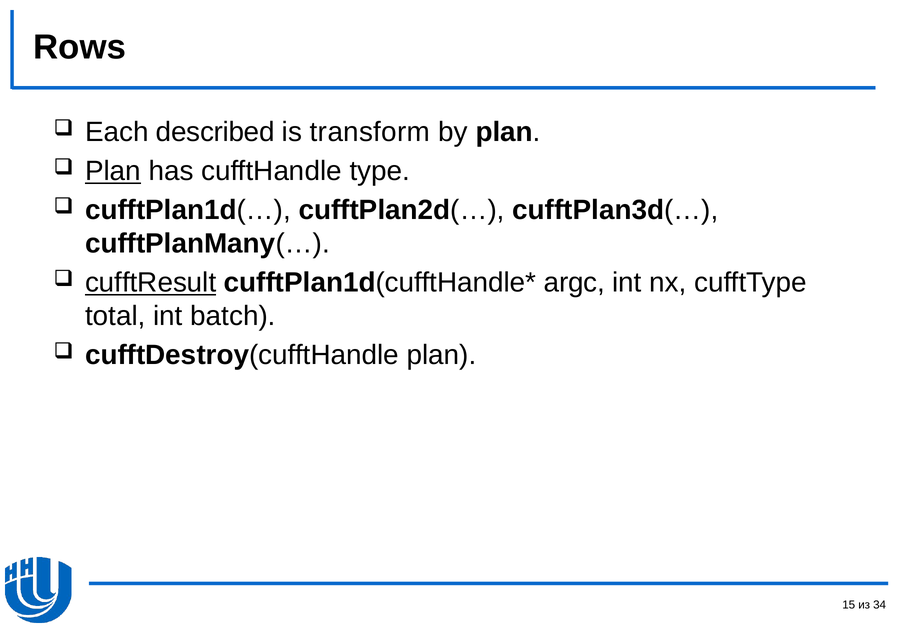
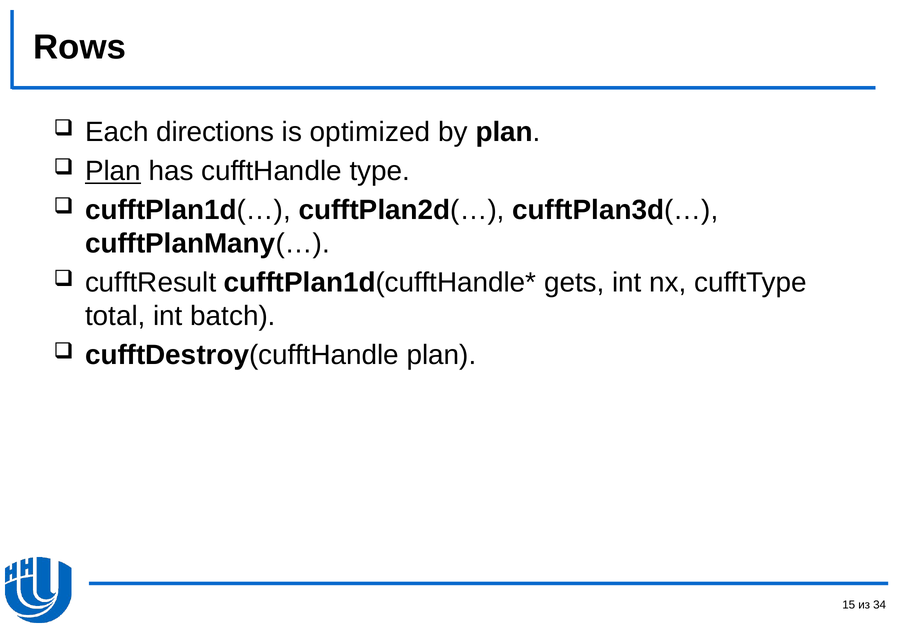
described: described -> directions (215, 132)
transform: transform -> optimized (370, 132)
cufftResult underline: present -> none (151, 283)
argc: argc -> gets (574, 283)
